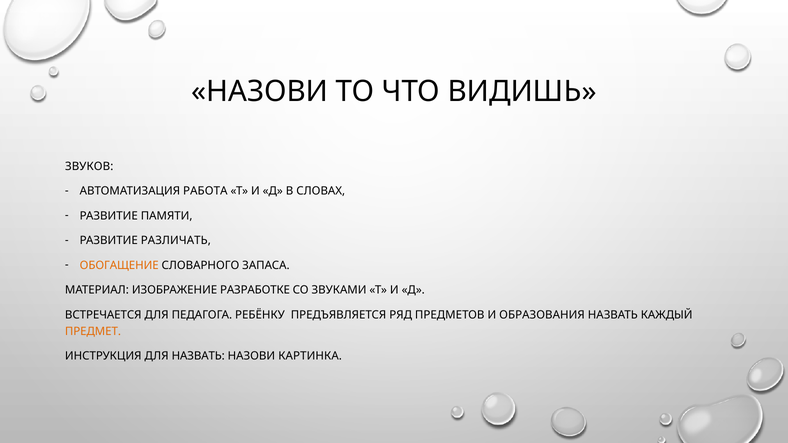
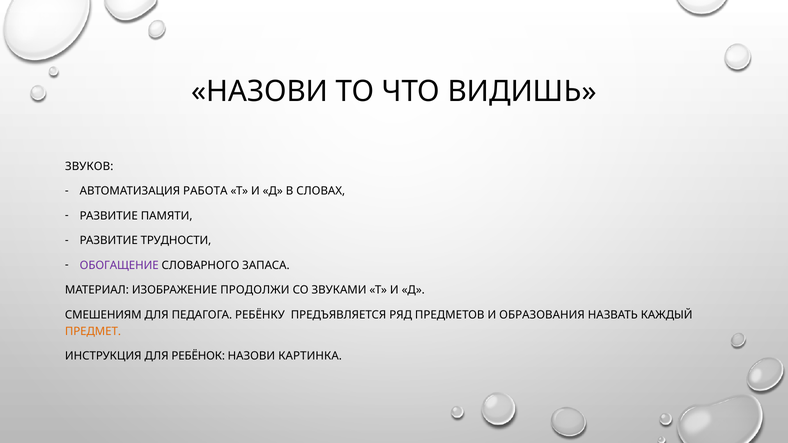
РАЗЛИЧАТЬ: РАЗЛИЧАТЬ -> ТРУДНОСТИ (176, 241)
ОБОГАЩЕНИЕ colour: orange -> purple (119, 265)
РАЗРАБОТКЕ: РАЗРАБОТКЕ -> ПРОДОЛЖИ (255, 290)
ВСТРЕЧАЕТСЯ: ВСТРЕЧАЕТСЯ -> СМЕШЕНИЯМ (103, 315)
ДЛЯ НАЗВАТЬ: НАЗВАТЬ -> РЕБЁНОК (198, 356)
